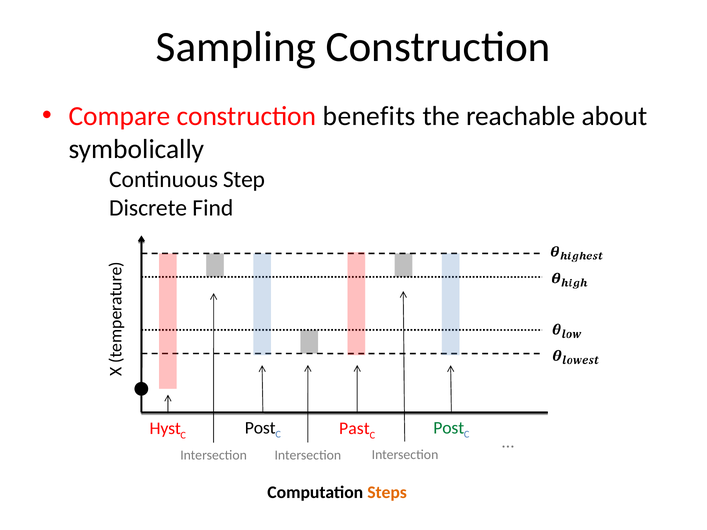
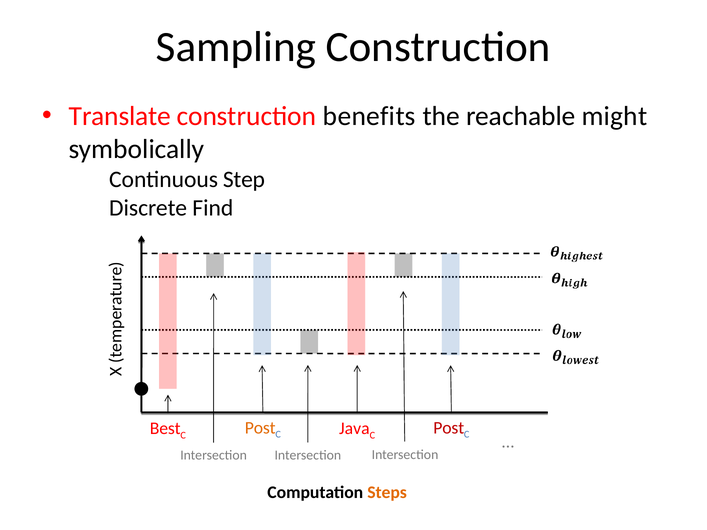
Compare: Compare -> Translate (120, 116)
about: about -> might (615, 116)
Post colour: black -> orange (260, 428)
Hyst: Hyst -> Best (165, 429)
Past: Past -> Java (354, 429)
Post colour: green -> red (449, 428)
